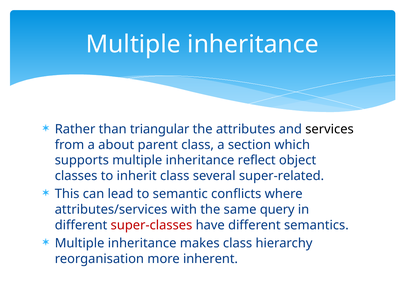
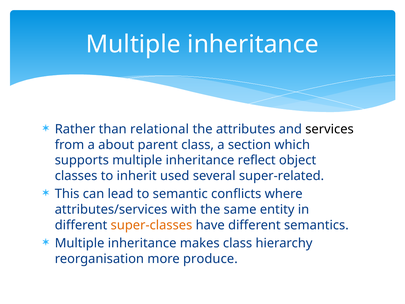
triangular: triangular -> relational (160, 129)
inherit class: class -> used (175, 176)
query: query -> entity (277, 209)
super-classes colour: red -> orange (151, 225)
inherent: inherent -> produce (210, 259)
